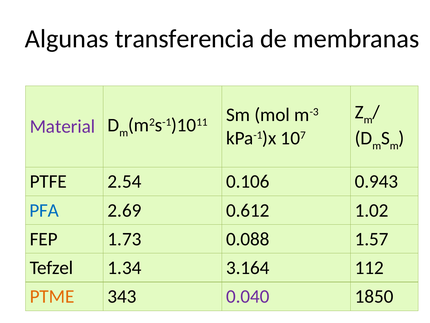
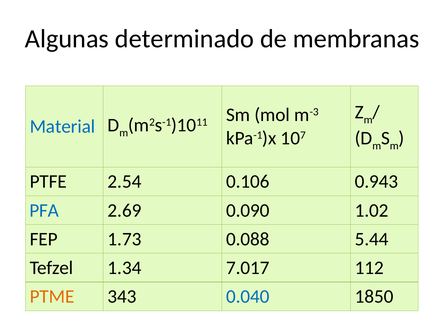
transferencia: transferencia -> determinado (184, 39)
Material colour: purple -> blue (63, 126)
0.612: 0.612 -> 0.090 (248, 210)
1.57: 1.57 -> 5.44 (372, 239)
3.164: 3.164 -> 7.017 (248, 267)
0.040 colour: purple -> blue (248, 296)
